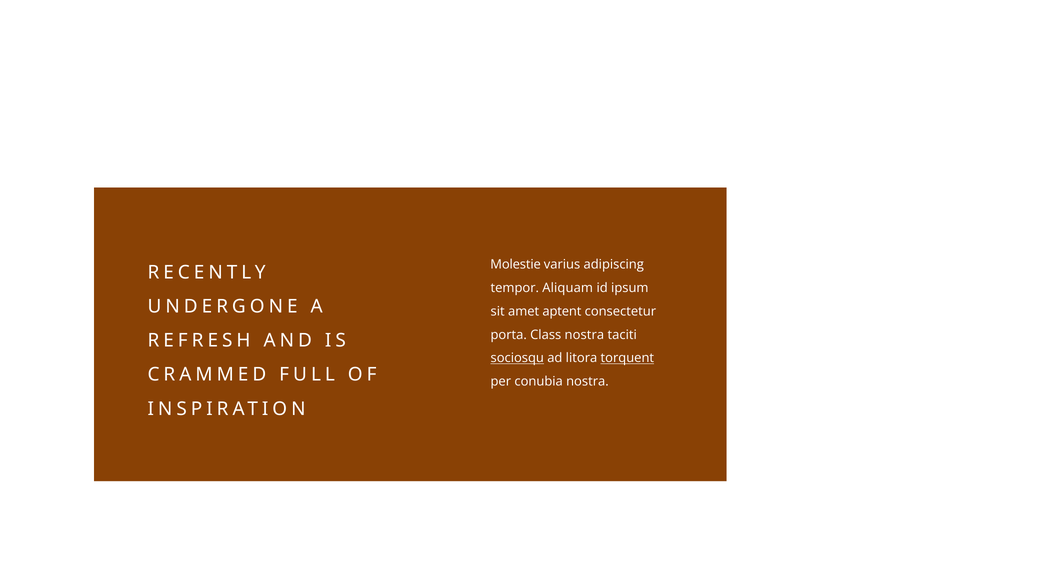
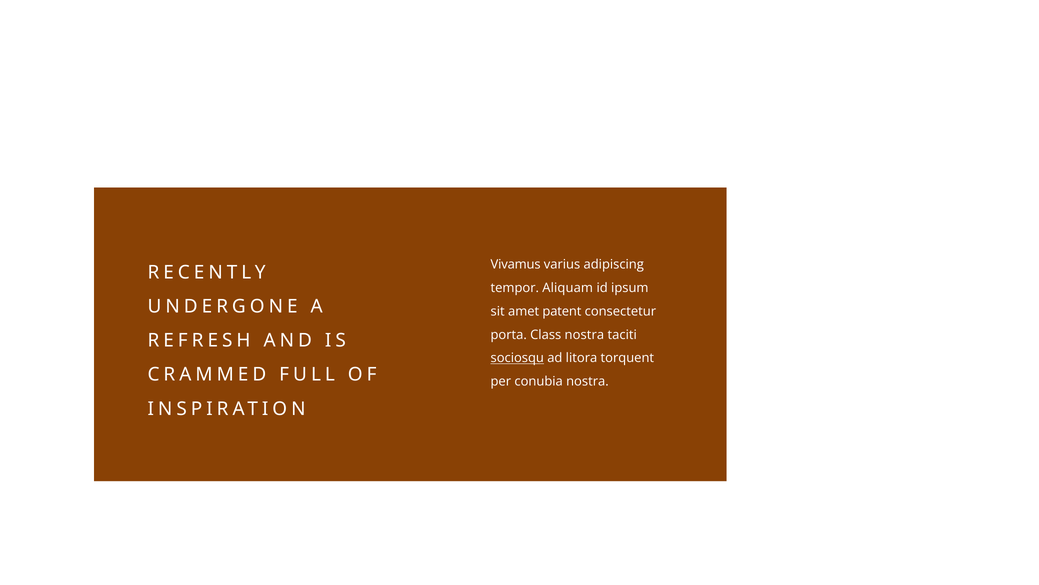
Molestie: Molestie -> Vivamus (516, 264)
aptent: aptent -> patent (562, 311)
torquent underline: present -> none (627, 358)
